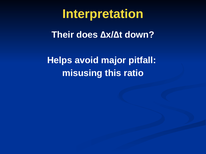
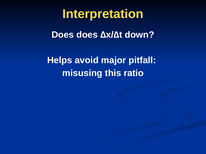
Their: Their -> Does (63, 35)
